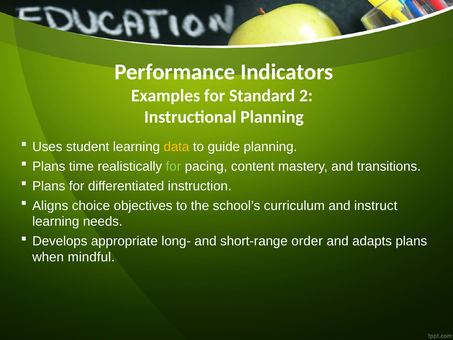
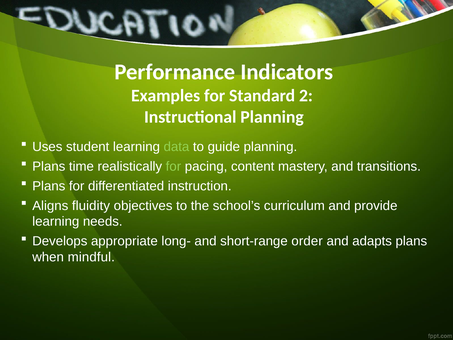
data colour: yellow -> light green (176, 147)
choice: choice -> fluidity (91, 206)
instruct: instruct -> provide (376, 206)
